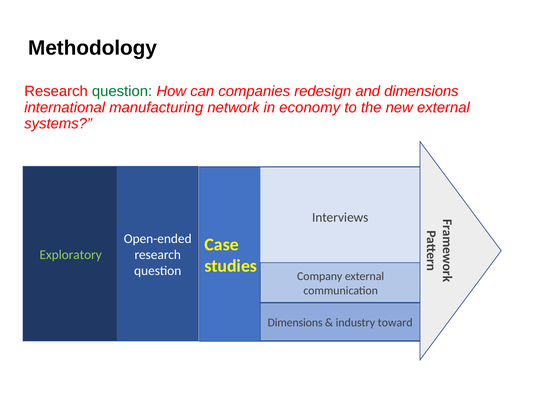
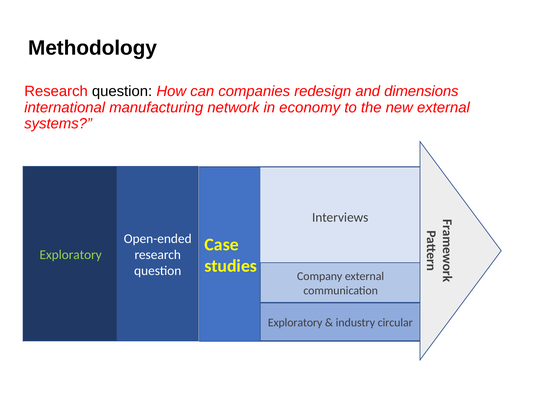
question colour: green -> black (122, 91)
Dimensions: Dimensions -> Exploratory (295, 322)
toward: toward -> circular (395, 322)
